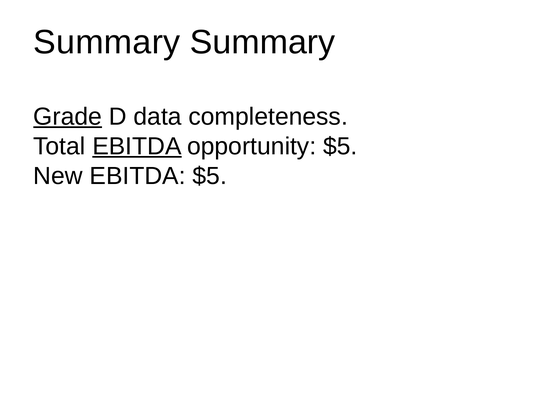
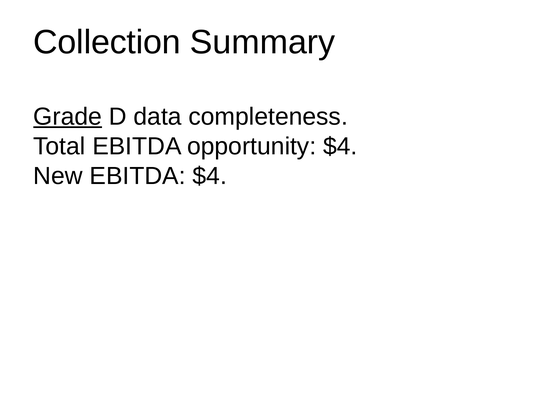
Summary: Summary -> Collection (107, 42)
EBITDA underline: present -> none (137, 146)
opportunity $5: $5 -> $4 (340, 146)
EBITDA $5: $5 -> $4 (210, 176)
